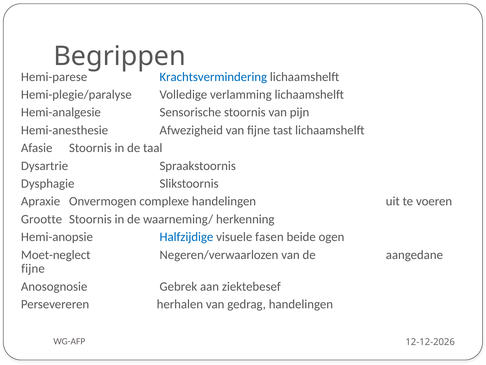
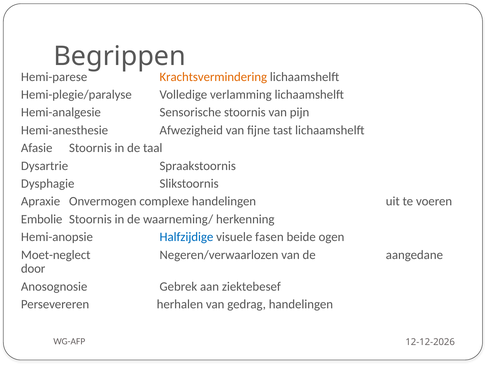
Krachtsvermindering colour: blue -> orange (213, 77)
Grootte: Grootte -> Embolie (42, 219)
fijne: fijne -> door (33, 268)
